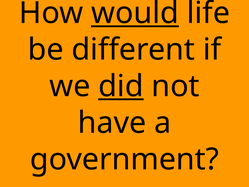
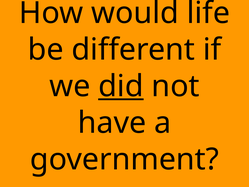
would underline: present -> none (135, 13)
